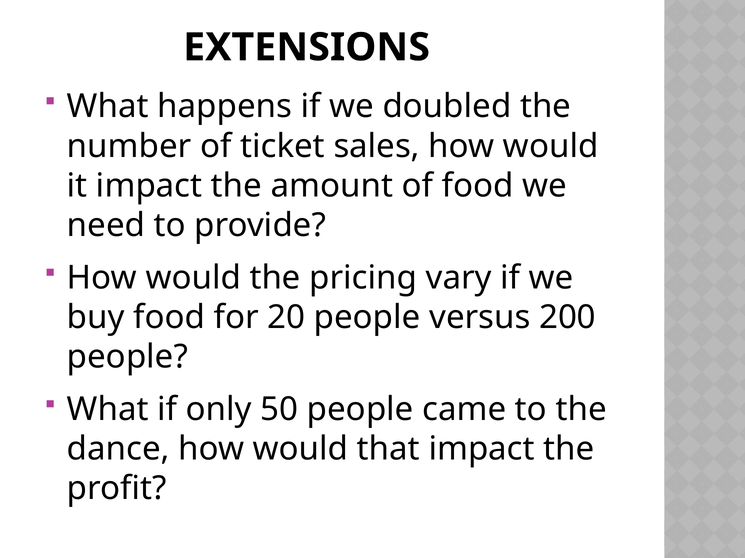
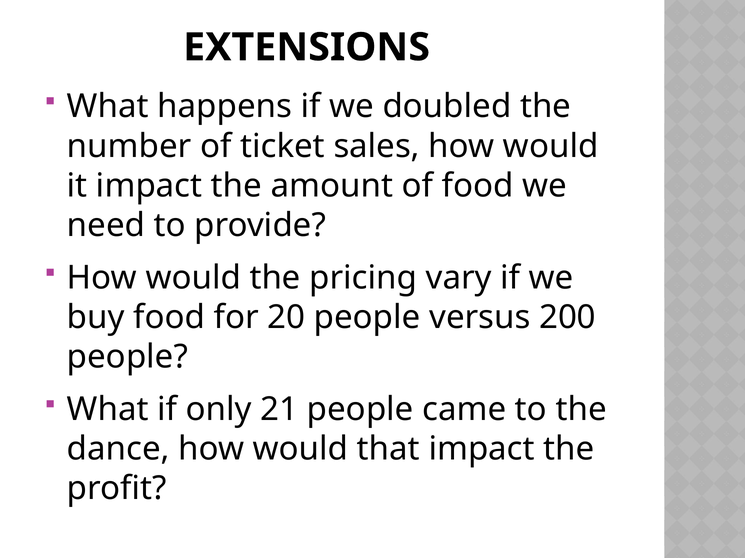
50: 50 -> 21 (279, 410)
